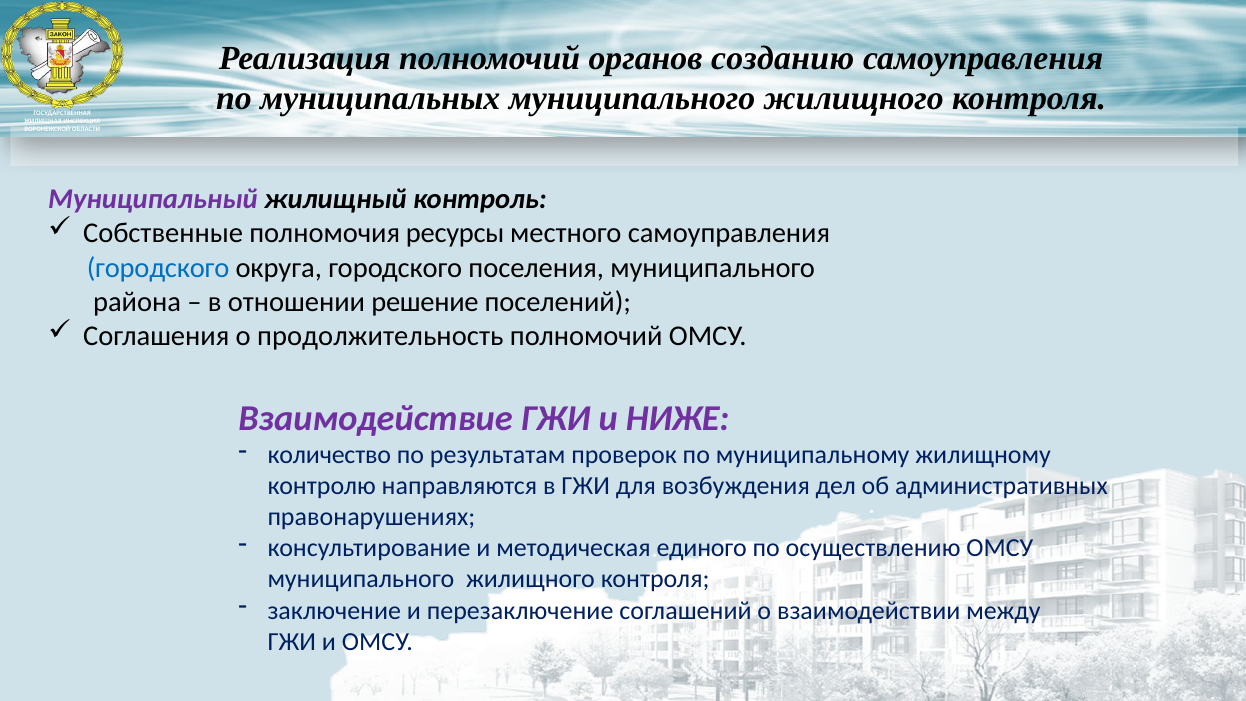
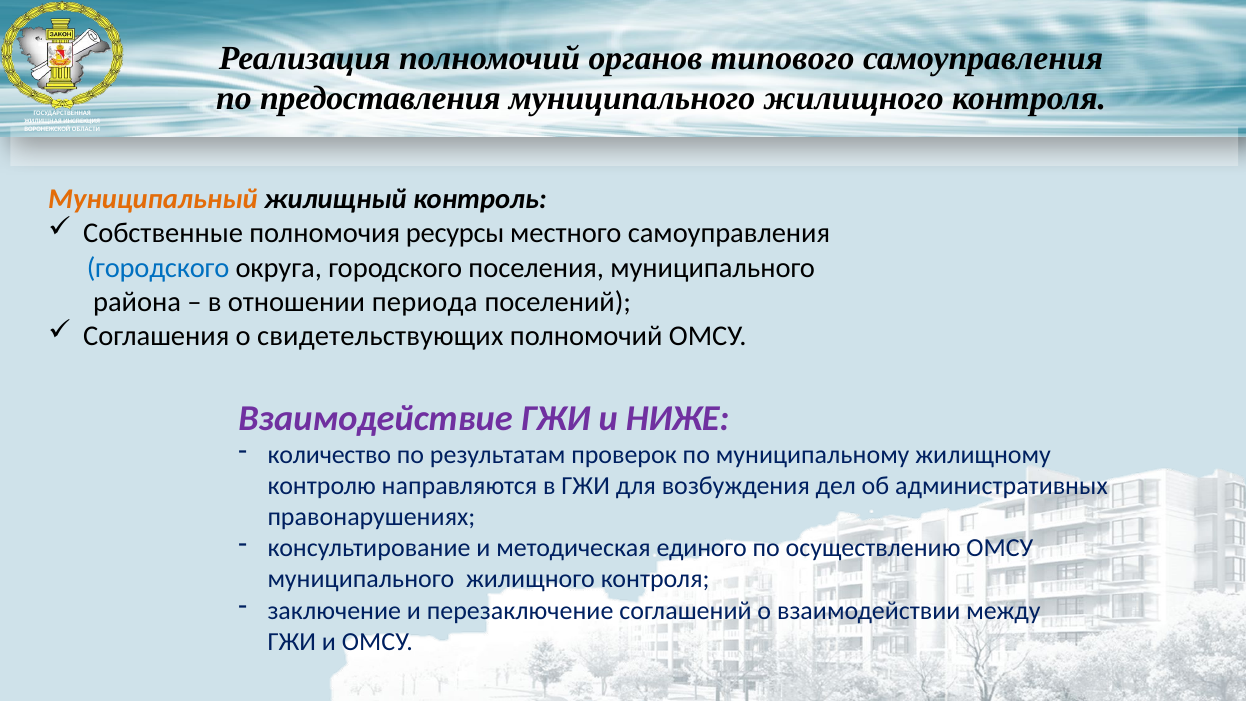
созданию: созданию -> типового (783, 58)
муниципальных: муниципальных -> предоставления (380, 99)
Муниципальный colour: purple -> orange (153, 199)
решение: решение -> периода (425, 302)
продолжительность: продолжительность -> свидетельствующих (380, 336)
